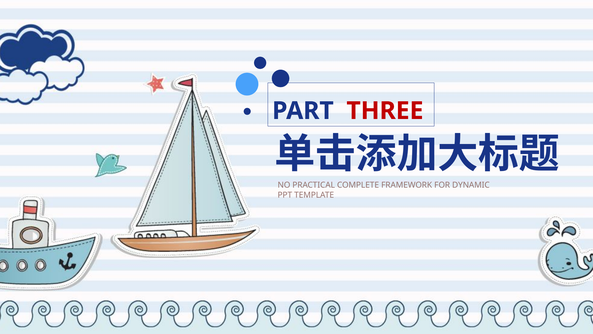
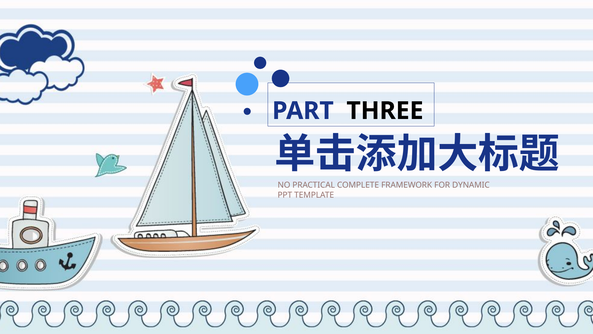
THREE colour: red -> black (385, 111)
